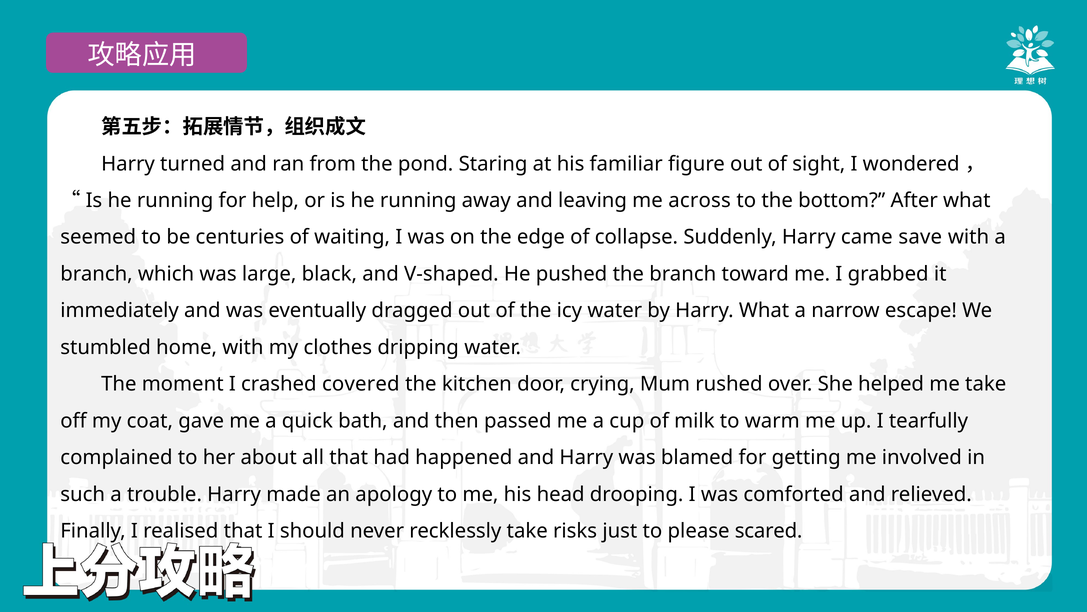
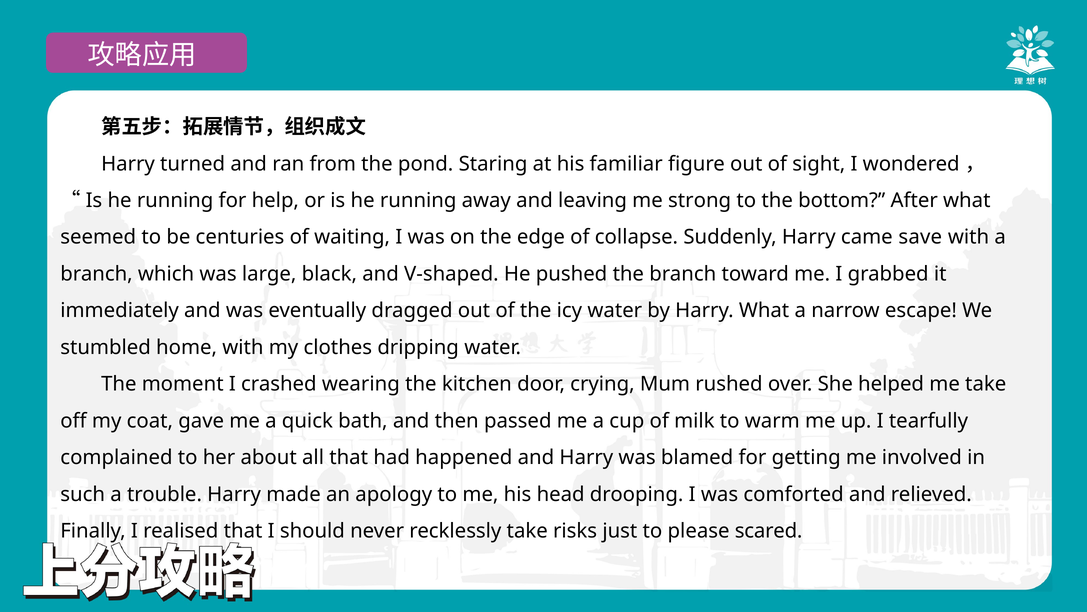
across: across -> strong (700, 200)
covered: covered -> wearing (361, 384)
